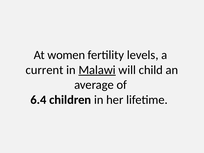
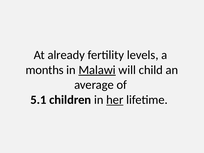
women: women -> already (66, 55)
current: current -> months (45, 70)
6.4: 6.4 -> 5.1 (38, 100)
her underline: none -> present (115, 100)
